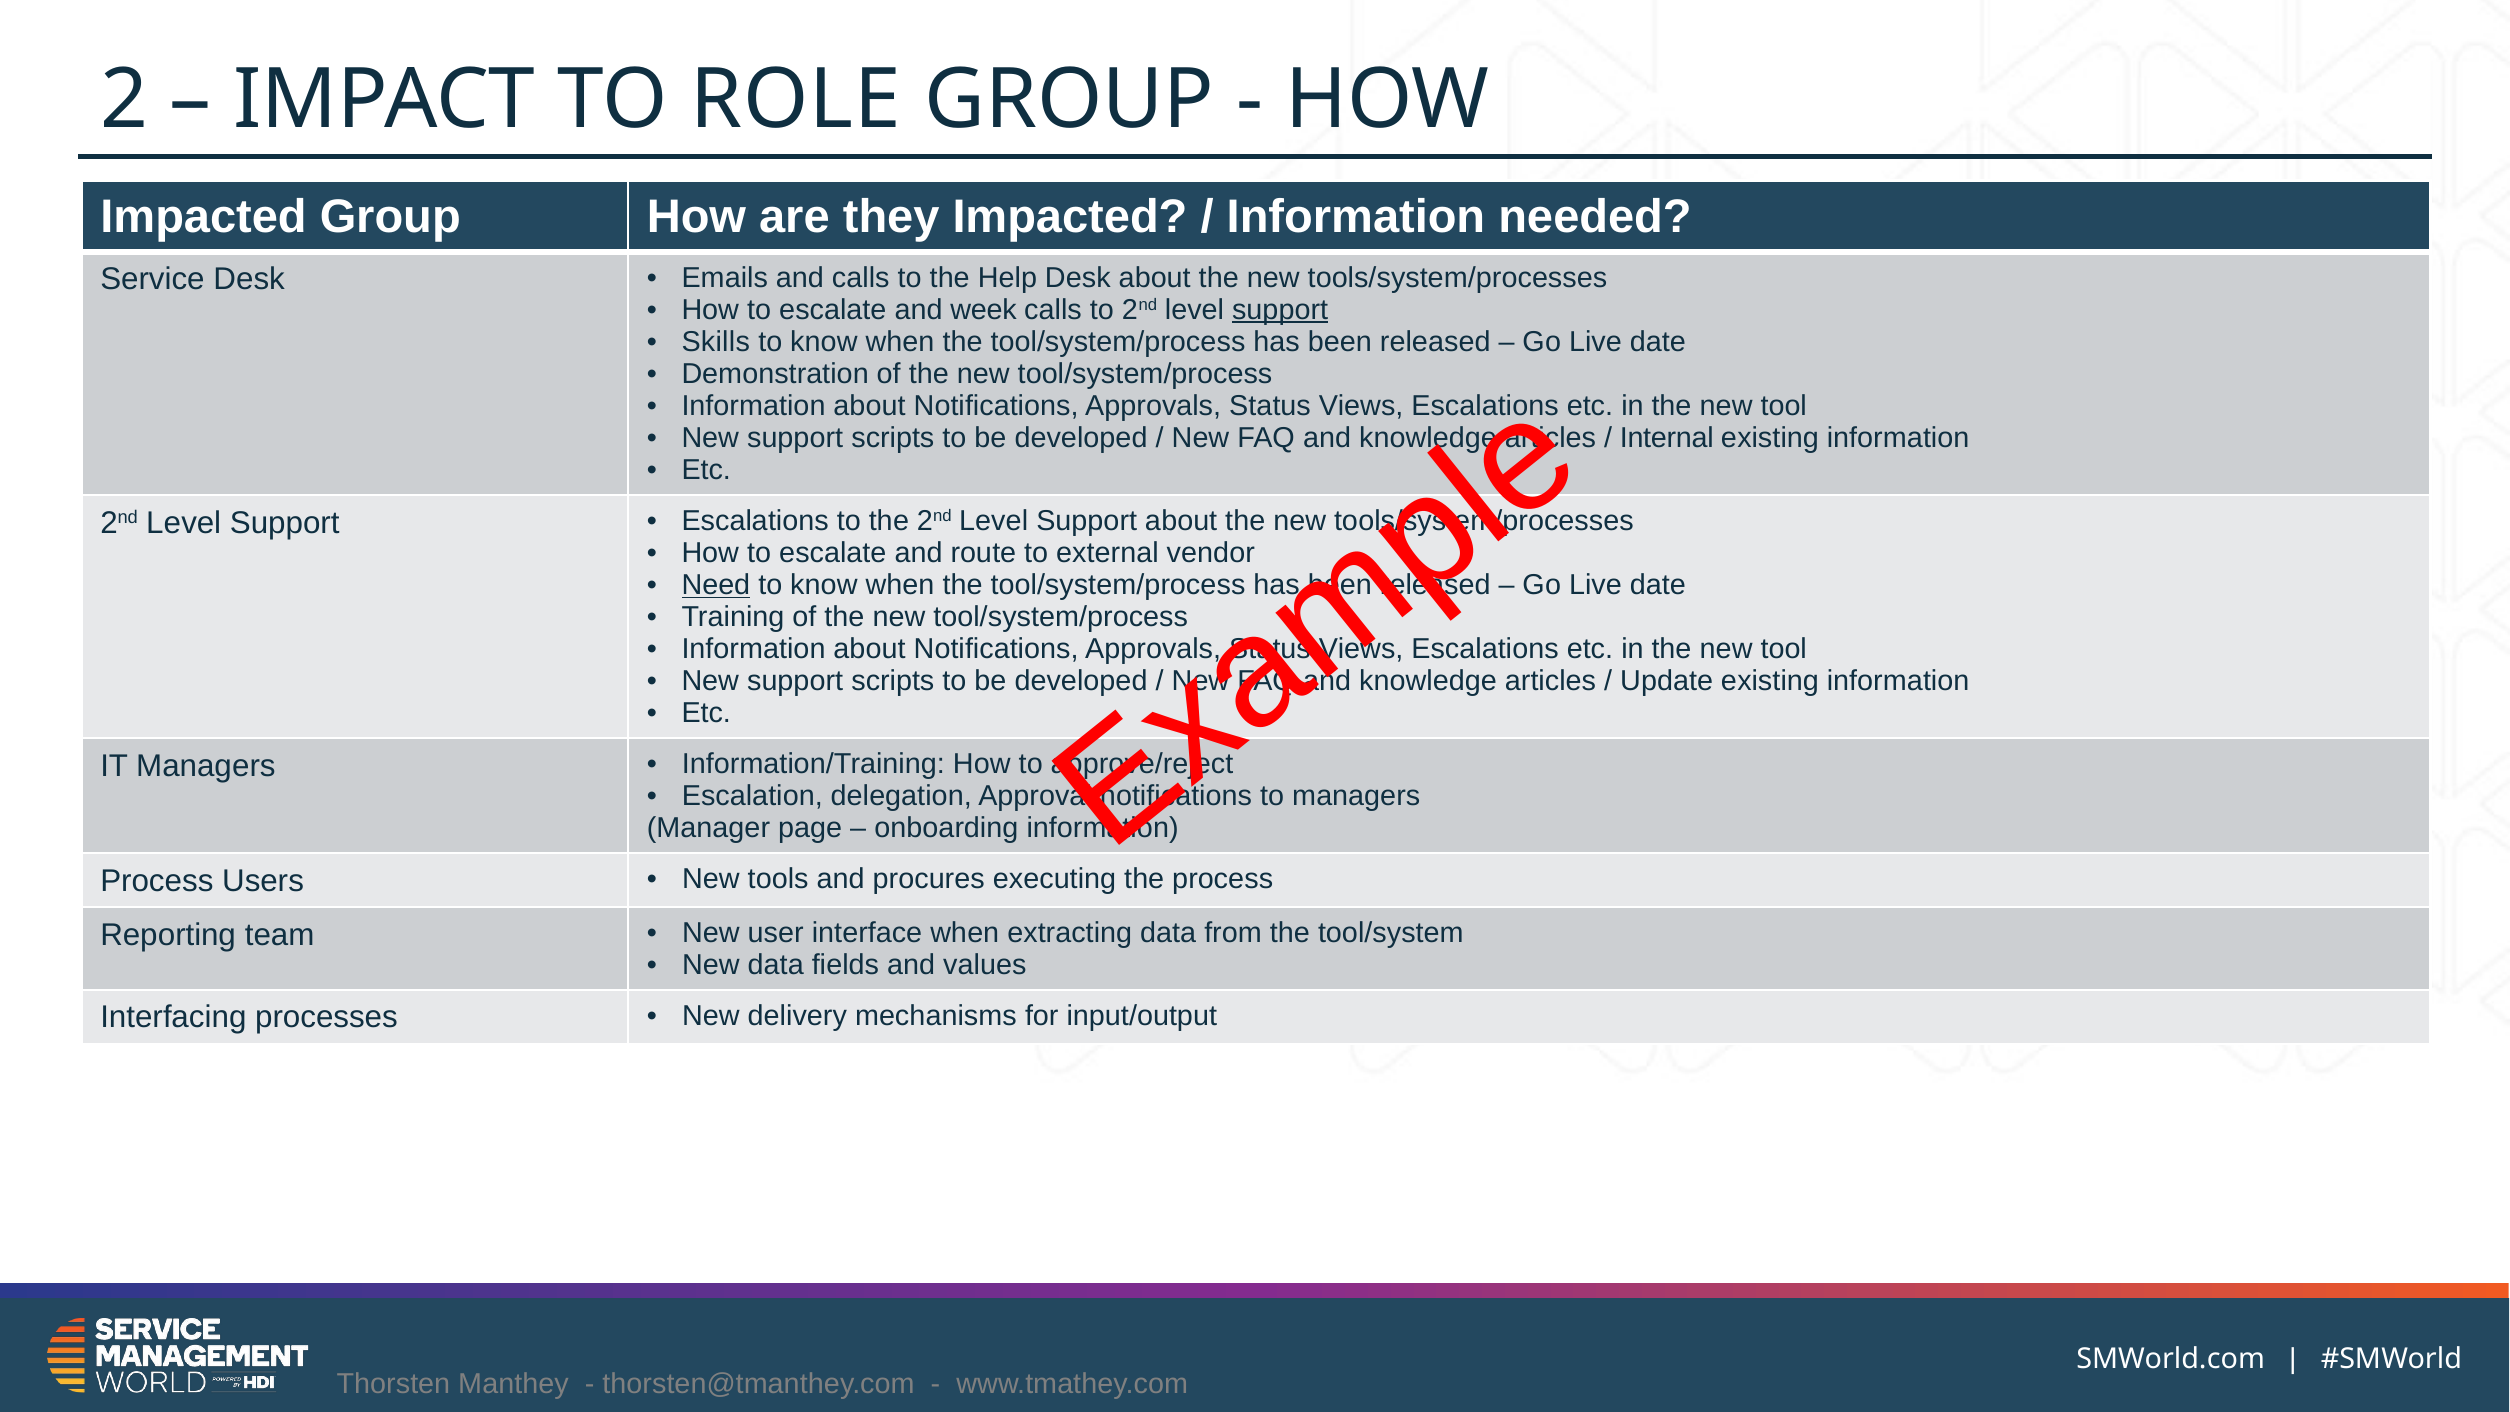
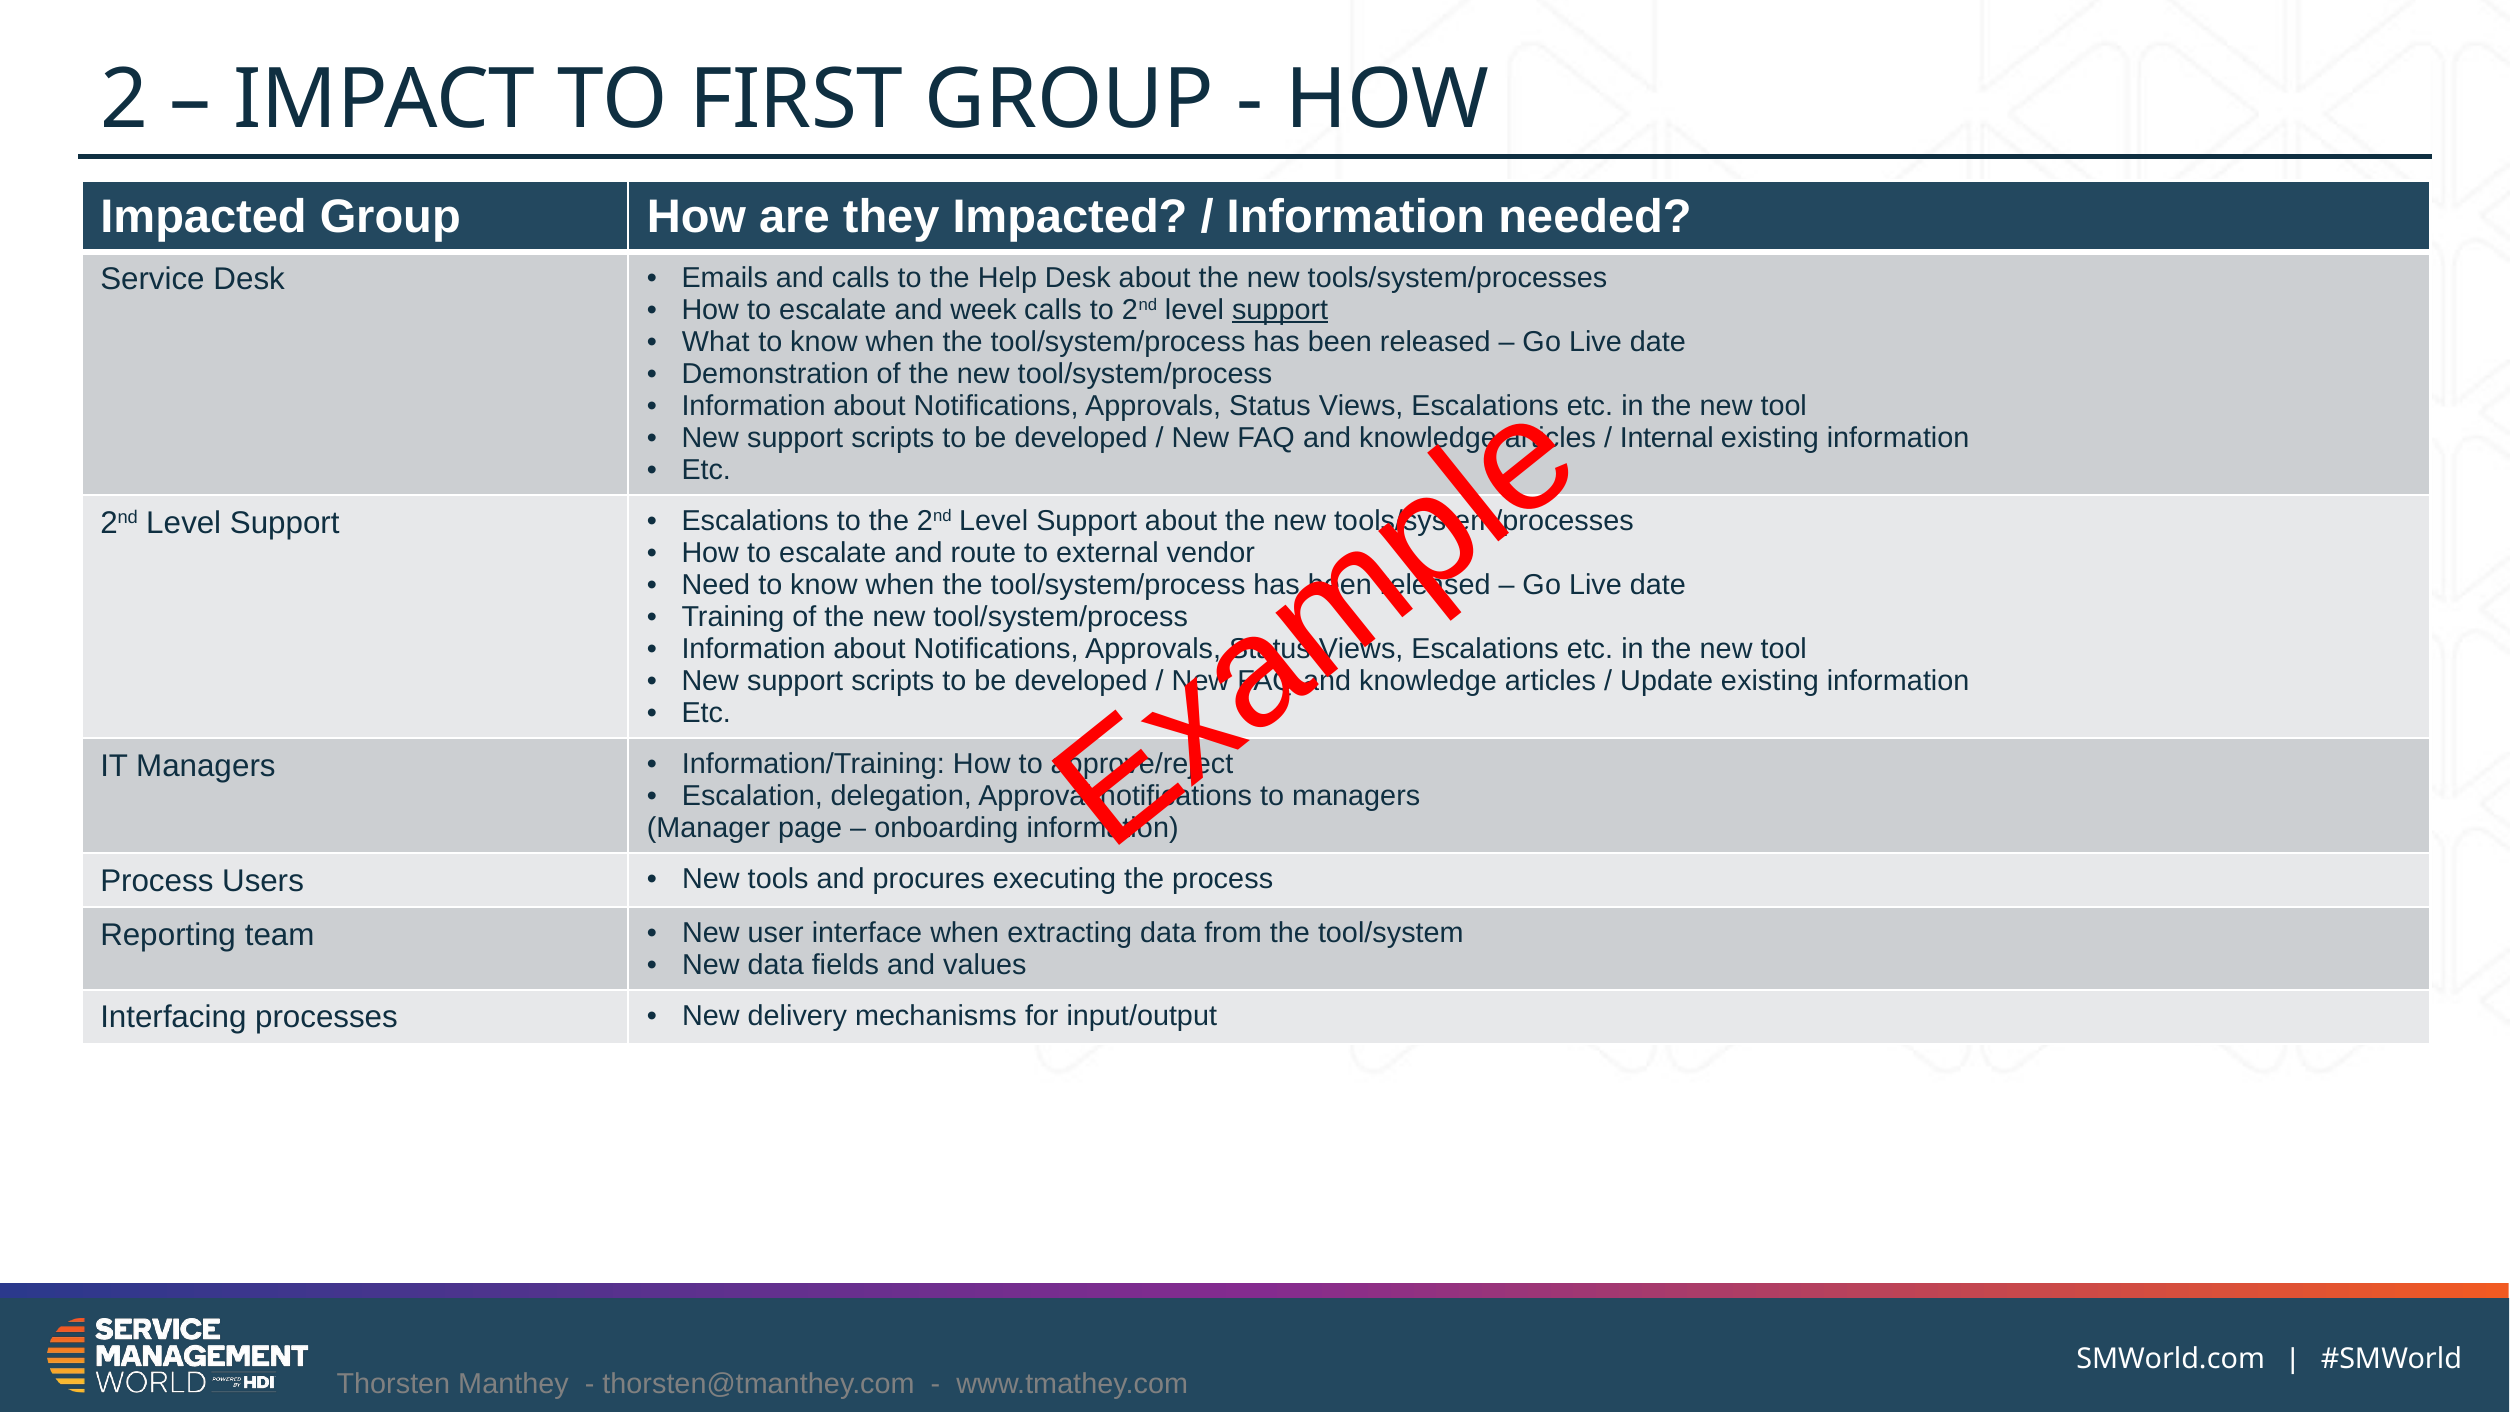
ROLE: ROLE -> FIRST (796, 100)
Skills: Skills -> What (716, 342)
Need underline: present -> none (716, 585)
